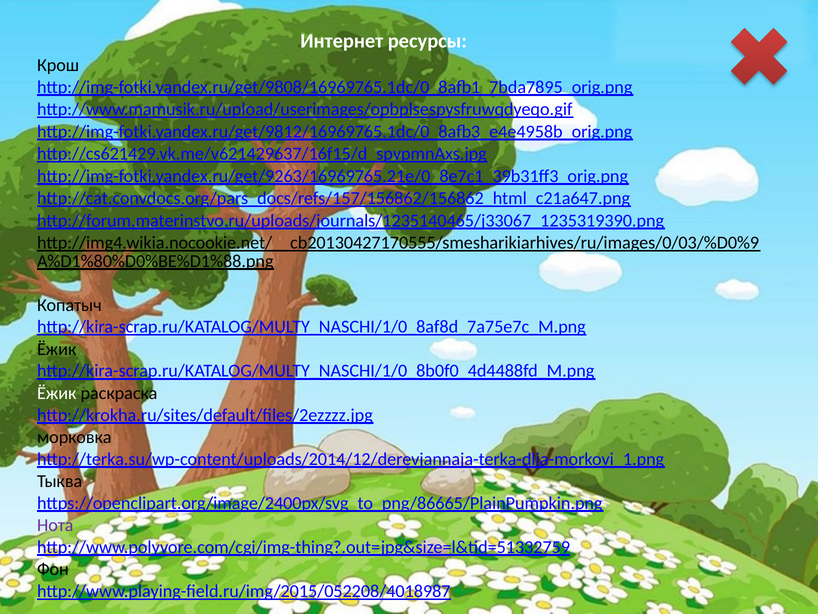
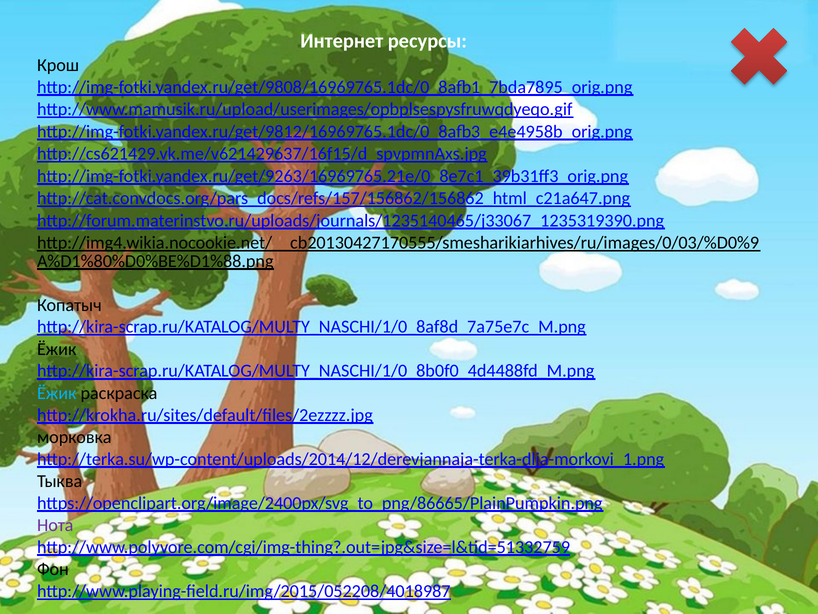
Ёжик colour: white -> light blue (57, 393)
